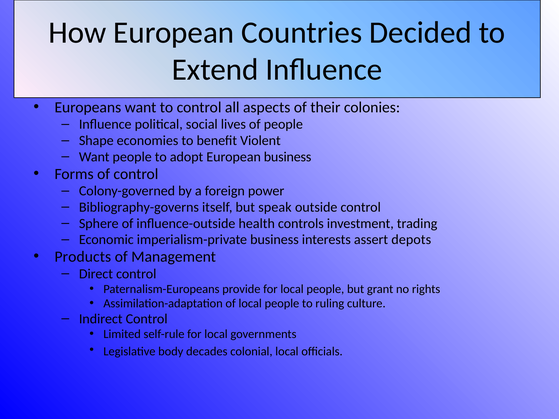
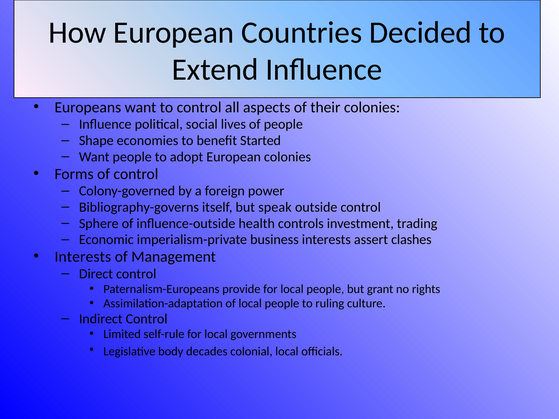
Violent: Violent -> Started (261, 141)
European business: business -> colonies (287, 157)
depots: depots -> clashes (411, 240)
Products: Products -> Interests (83, 257)
